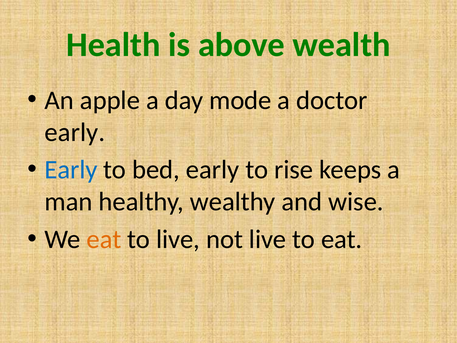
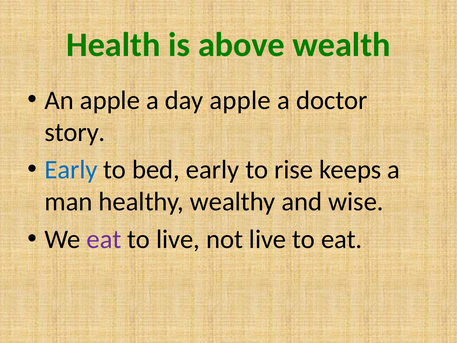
day mode: mode -> apple (240, 100)
early: early -> story (75, 132)
eat colour: orange -> purple (104, 239)
